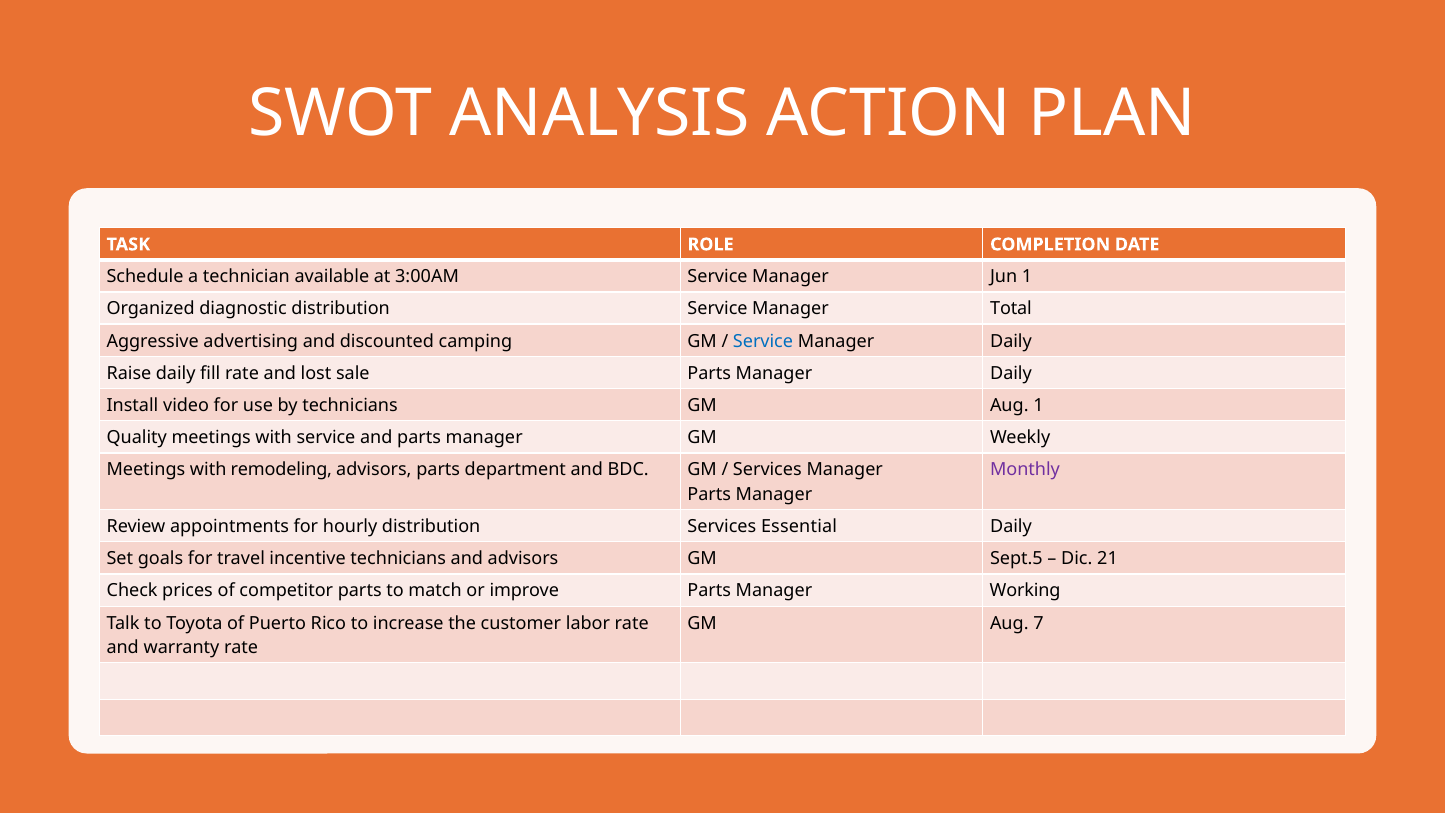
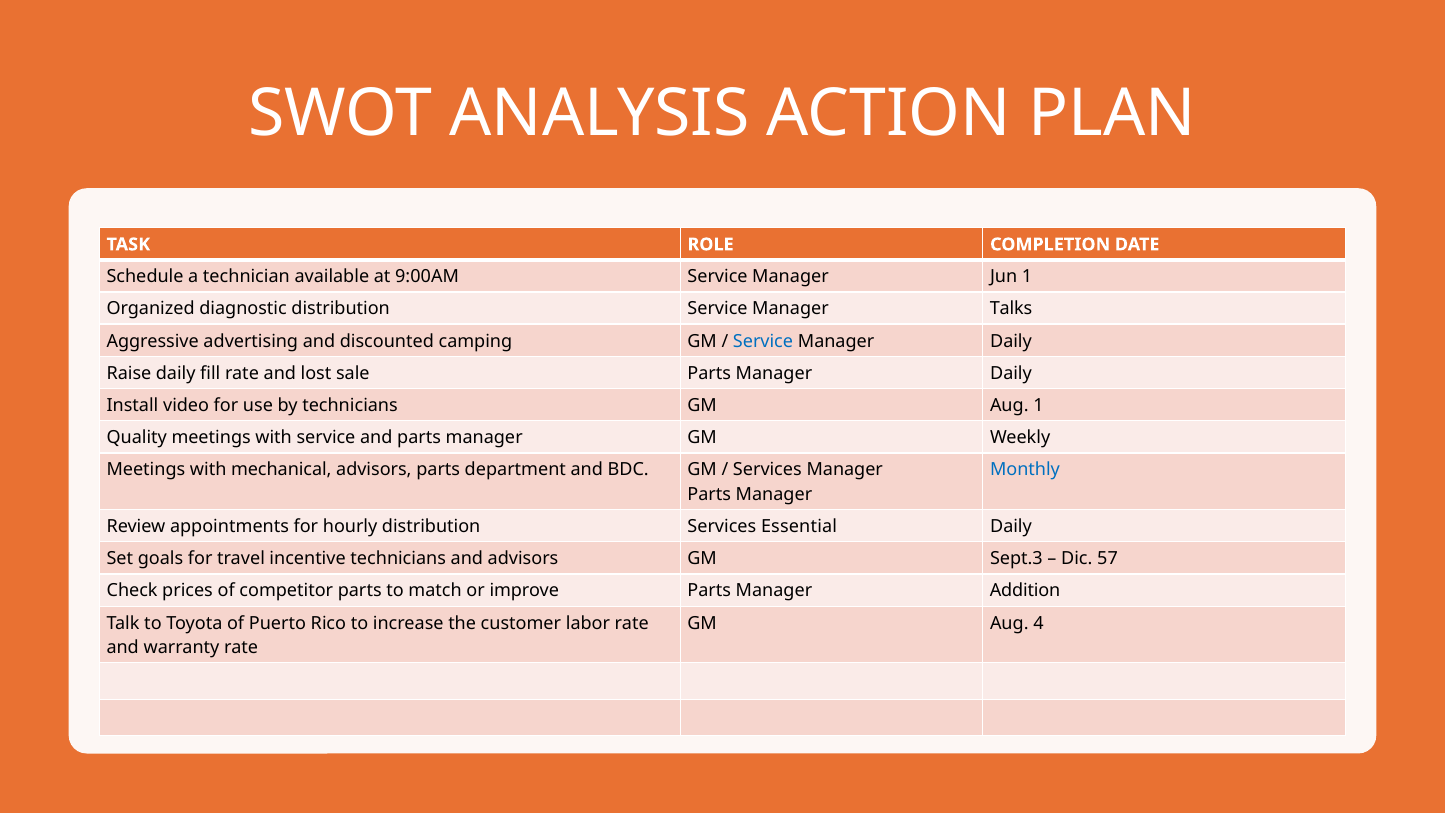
3:00AM: 3:00AM -> 9:00AM (427, 277)
Total: Total -> Talks (1011, 309)
remodeling: remodeling -> mechanical (281, 470)
Monthly colour: purple -> blue (1025, 470)
Sept.5: Sept.5 -> Sept.3 (1016, 559)
21: 21 -> 57 (1108, 559)
Working: Working -> Addition (1025, 591)
7: 7 -> 4 (1039, 623)
